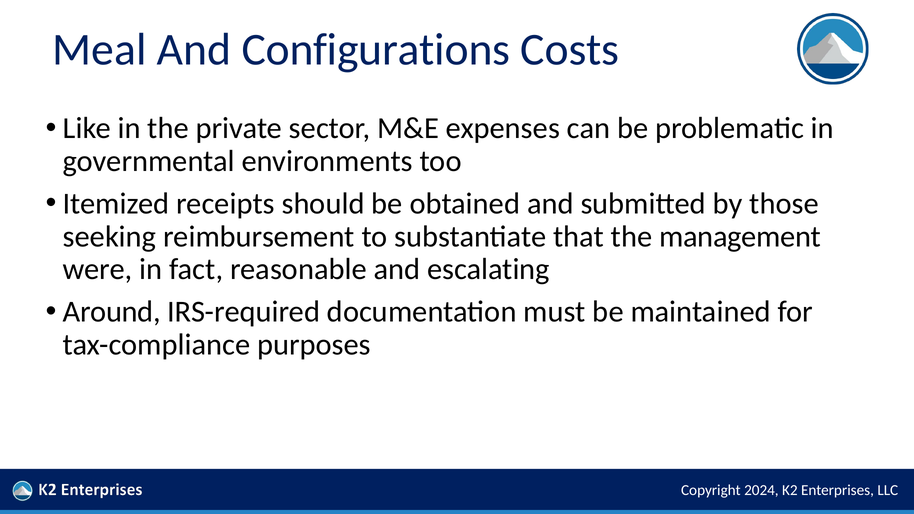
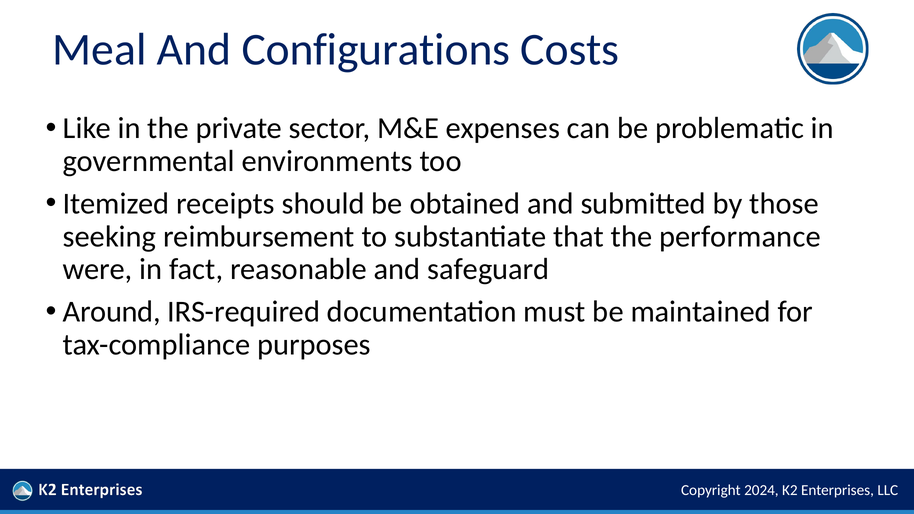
management: management -> performance (740, 237)
escalating: escalating -> safeguard (488, 269)
